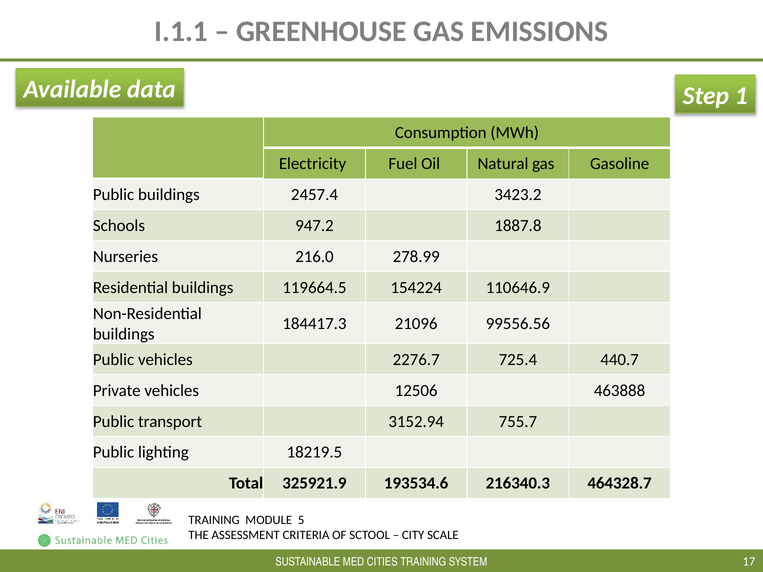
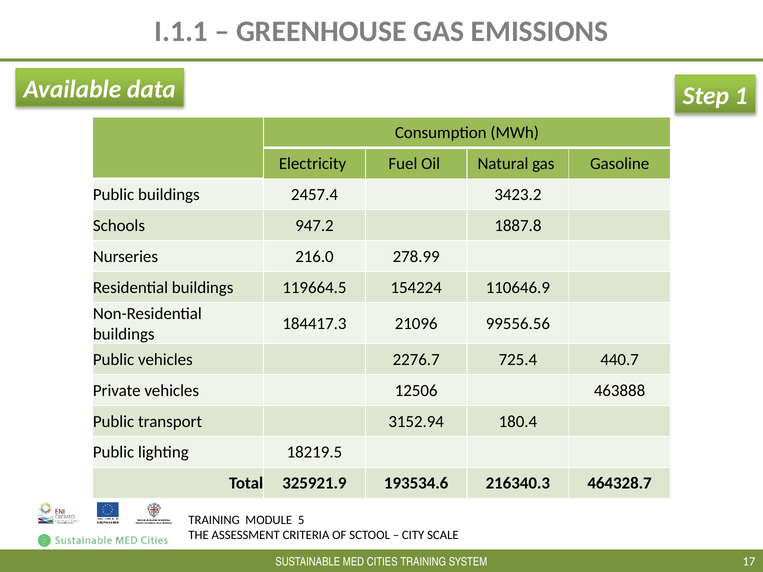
755.7: 755.7 -> 180.4 (518, 422)
